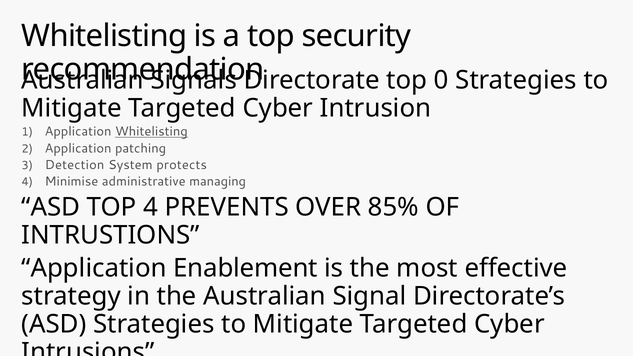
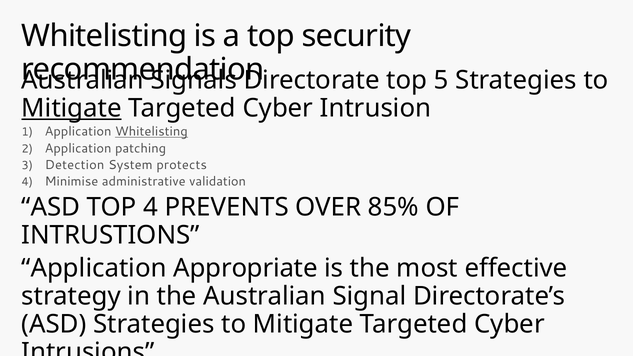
0: 0 -> 5 (441, 80)
Mitigate underline: none -> present (72, 108)
managing: managing -> validation (218, 181)
Enablement: Enablement -> Appropriate (245, 268)
